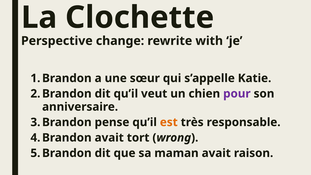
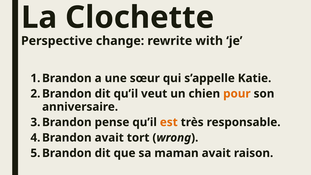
pour colour: purple -> orange (237, 94)
